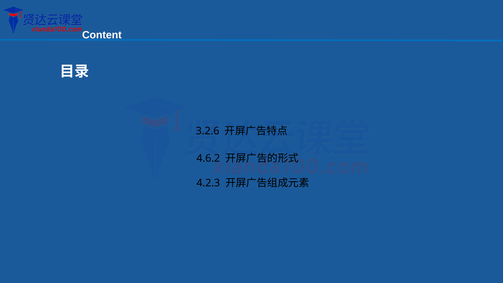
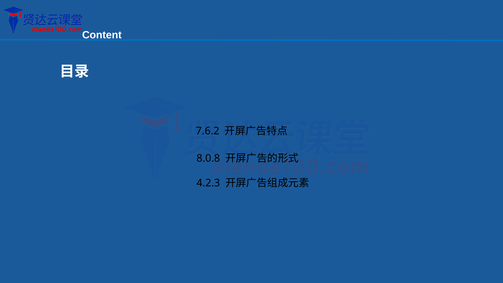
3.2.6: 3.2.6 -> 7.6.2 (208, 131)
4.6.2: 4.6.2 -> 8.0.8 (208, 158)
